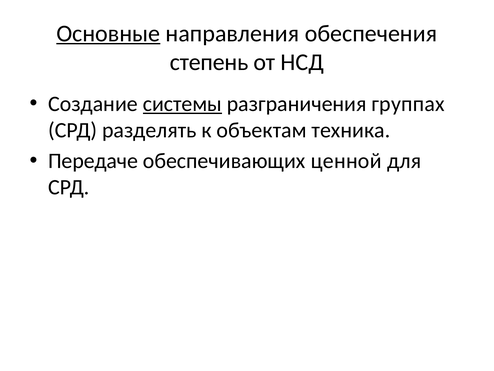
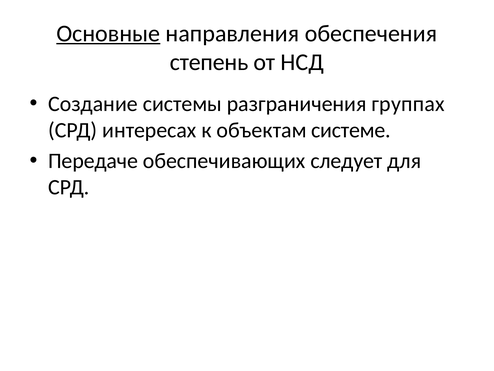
системы underline: present -> none (182, 104)
разделять: разделять -> интересах (149, 130)
техника: техника -> системе (351, 130)
ценной: ценной -> следует (346, 161)
